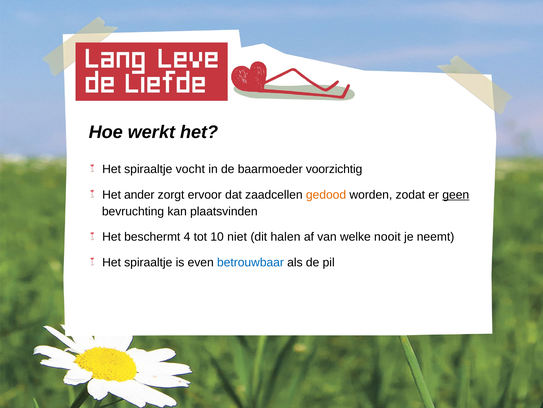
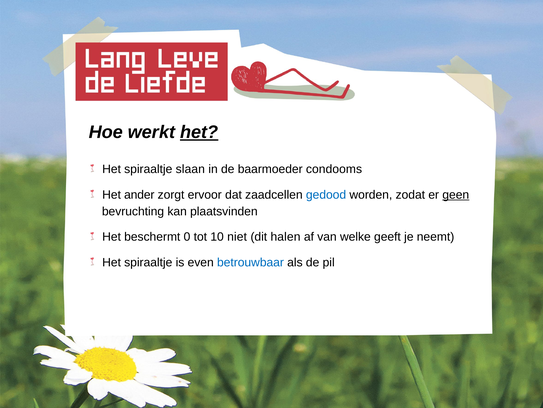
het underline: none -> present (199, 132)
vocht: vocht -> slaan (190, 169)
voorzichtig: voorzichtig -> condooms (334, 169)
gedood colour: orange -> blue (326, 194)
4: 4 -> 0 (187, 237)
nooit: nooit -> geeft (387, 237)
